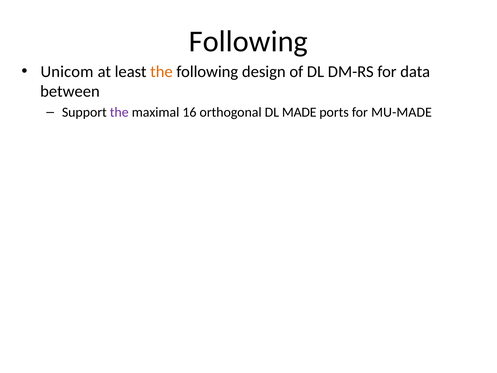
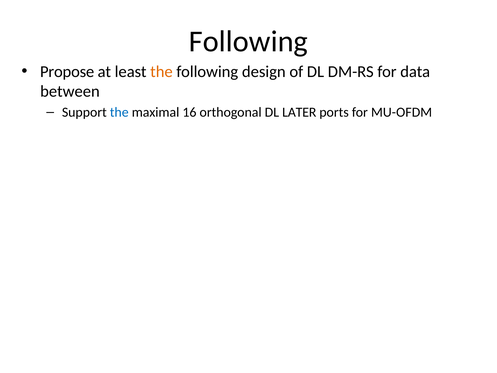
Unicom: Unicom -> Propose (67, 72)
the colour: purple -> blue (119, 112)
MADE: MADE -> LATER (299, 112)
MU-MADE: MU-MADE -> MU-OFDM (402, 112)
